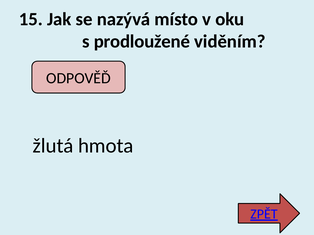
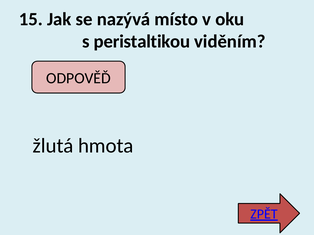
prodloužené: prodloužené -> peristaltikou (142, 42)
